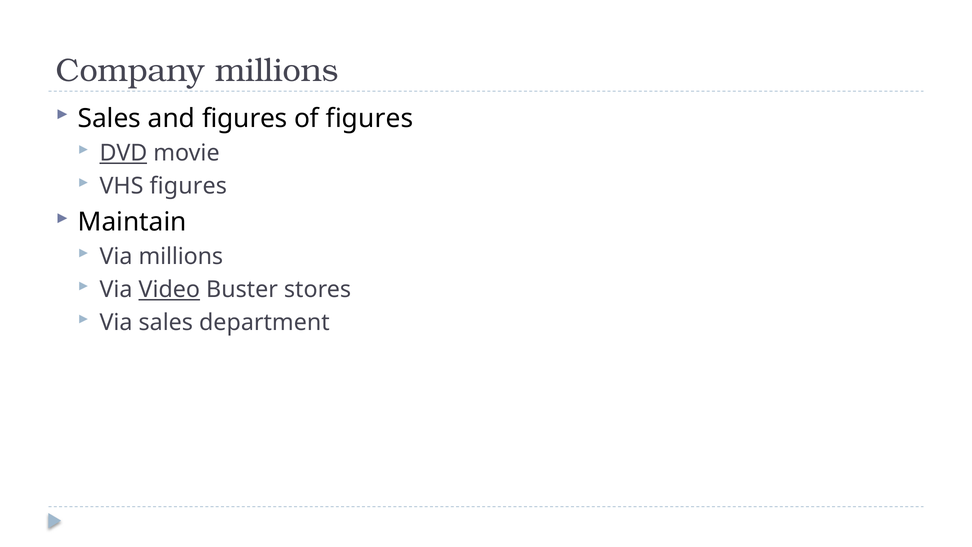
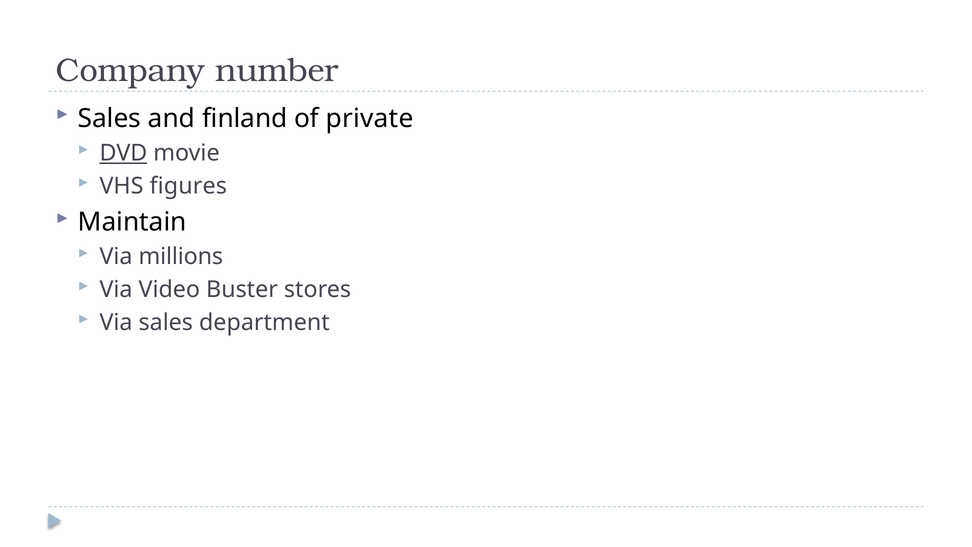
Company millions: millions -> number (277, 70)
and figures: figures -> finland (245, 118)
of figures: figures -> private (370, 118)
Video underline: present -> none (169, 290)
